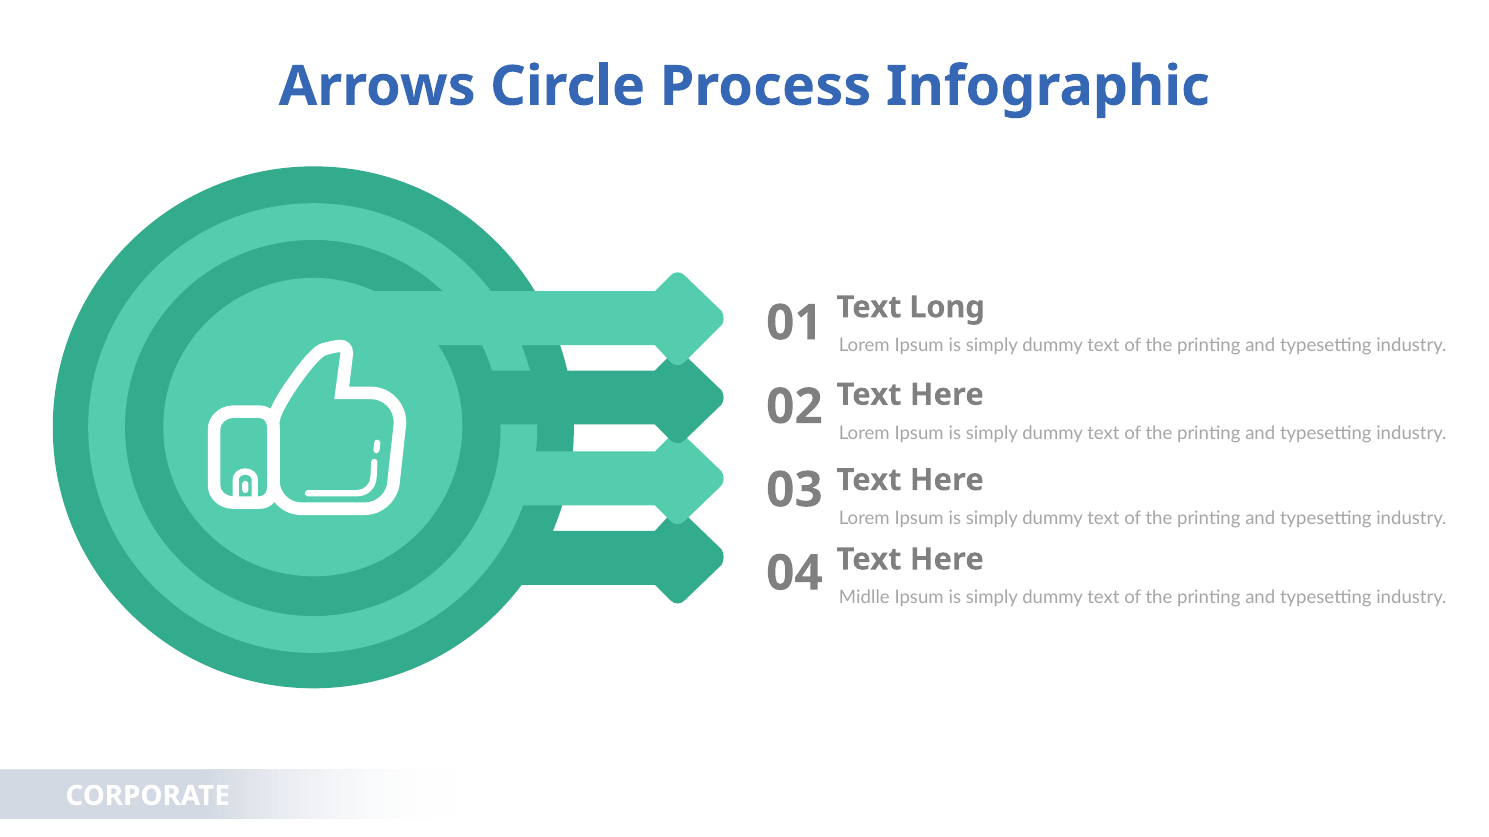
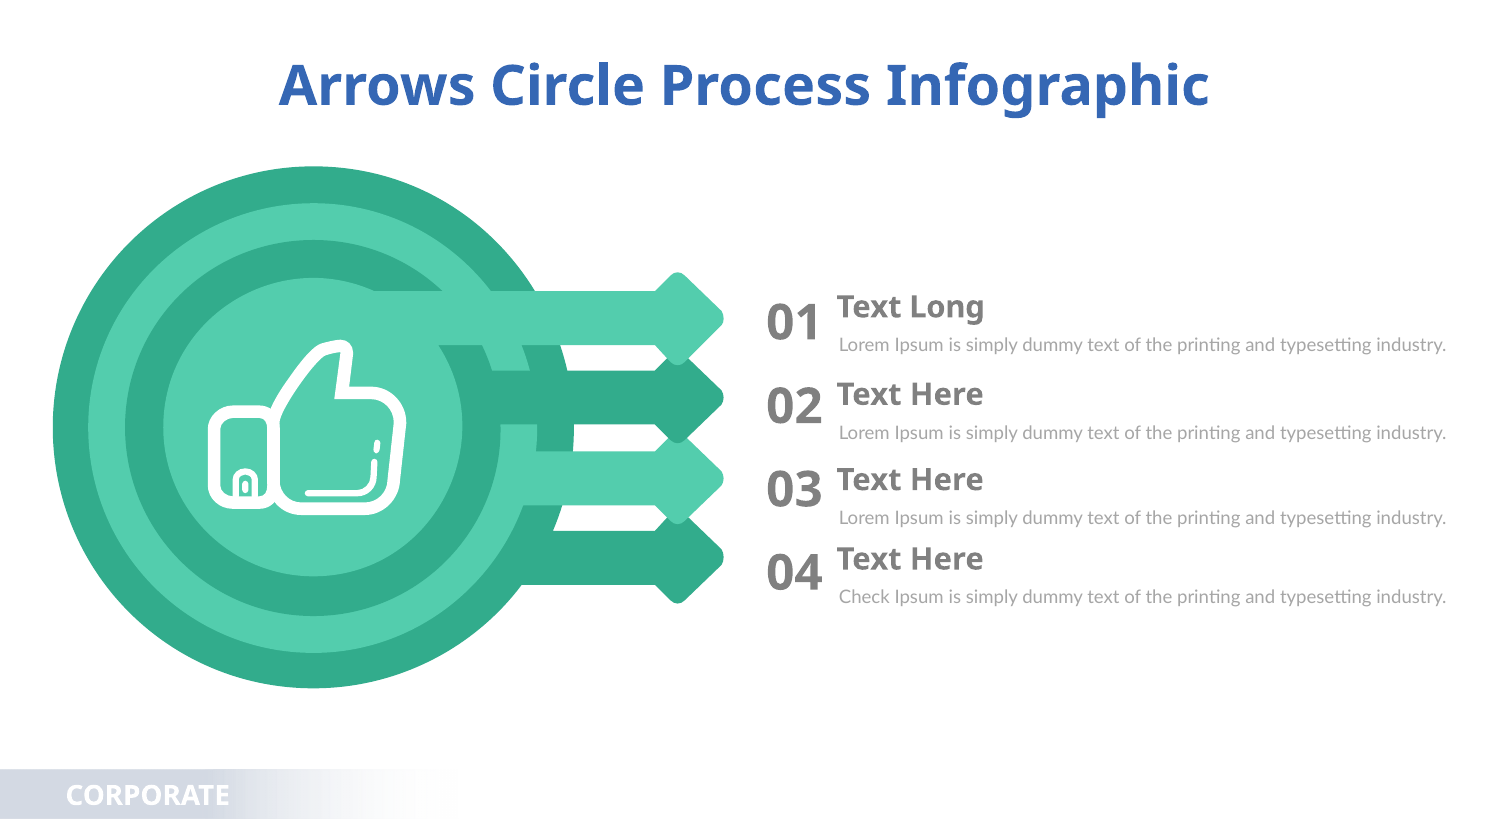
Midlle: Midlle -> Check (864, 598)
